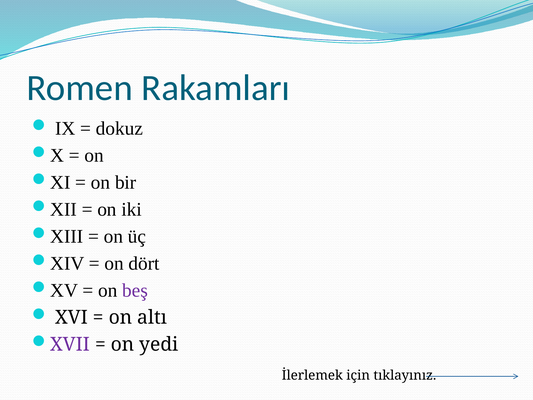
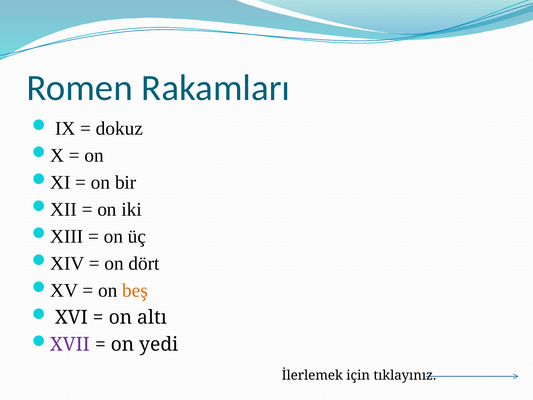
beş colour: purple -> orange (135, 290)
